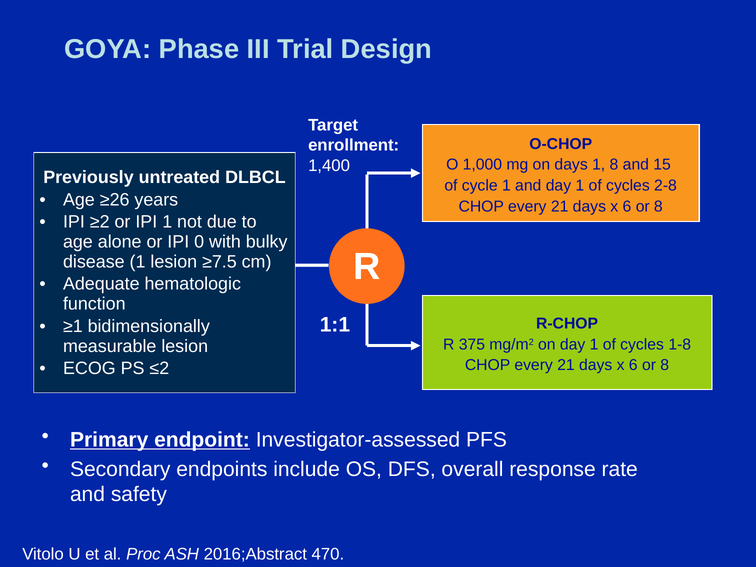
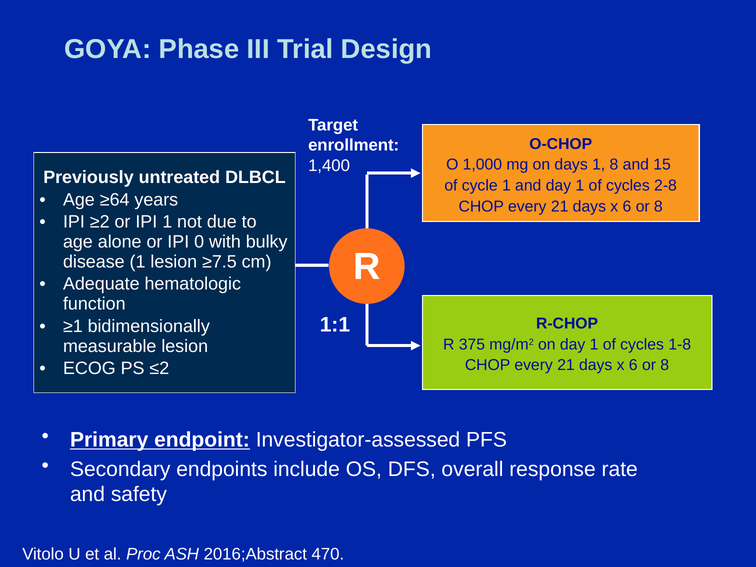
≥26: ≥26 -> ≥64 (115, 200)
